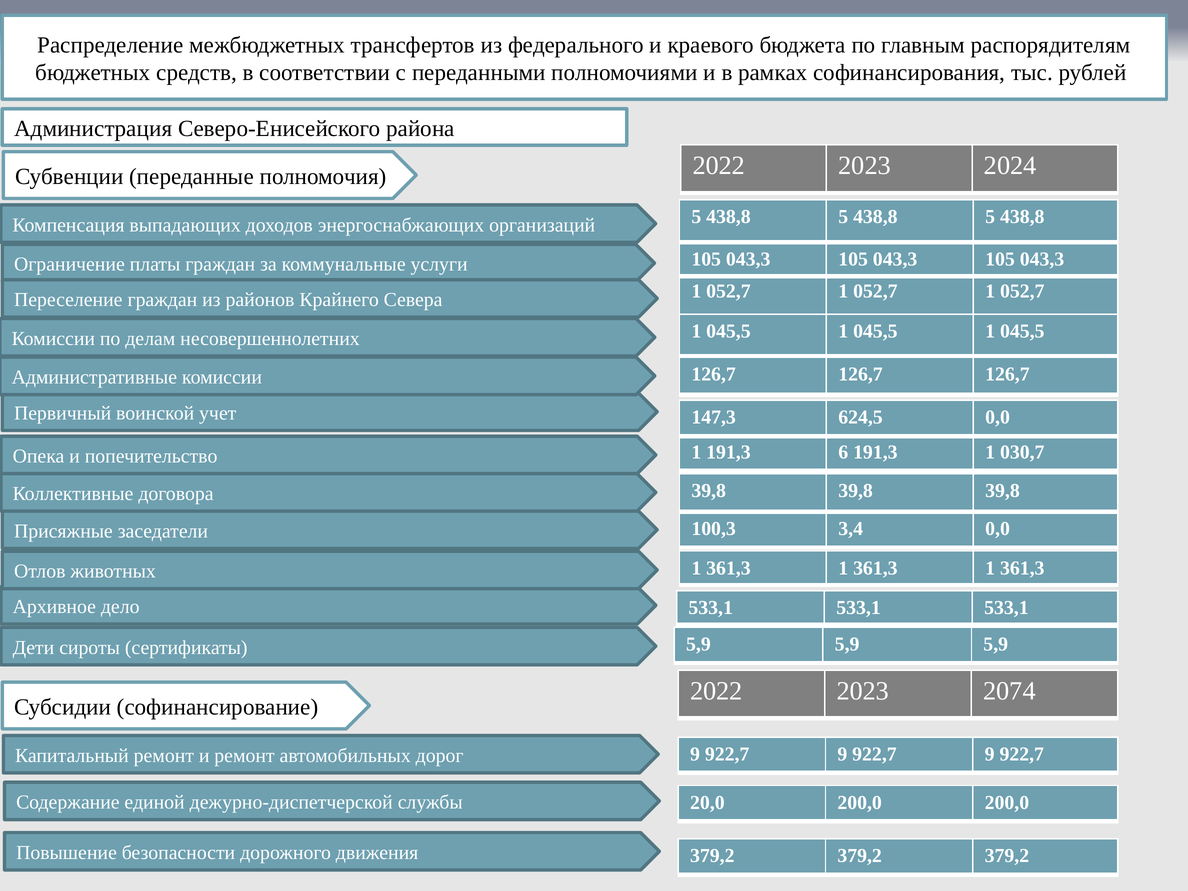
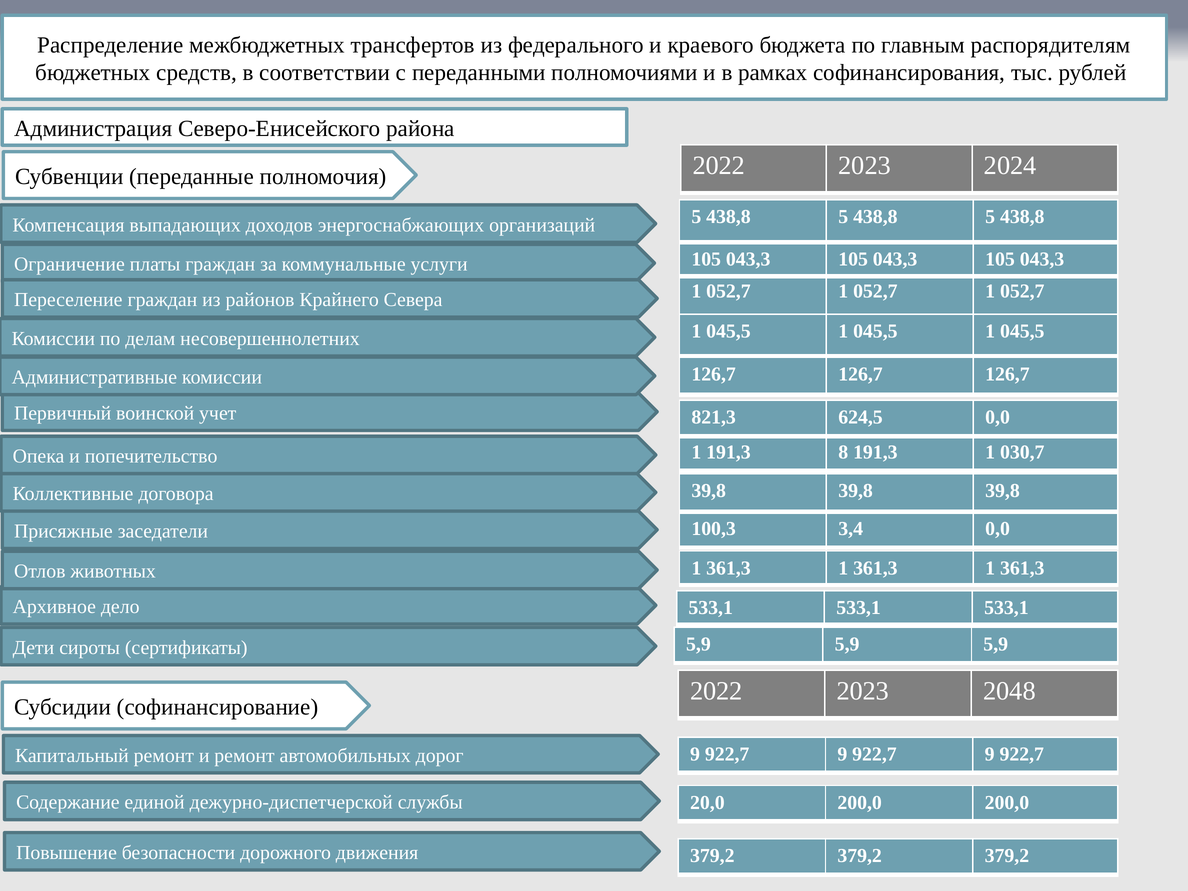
147,3: 147,3 -> 821,3 (714, 417)
6: 6 -> 8 (843, 452)
2074: 2074 -> 2048 (1009, 691)
